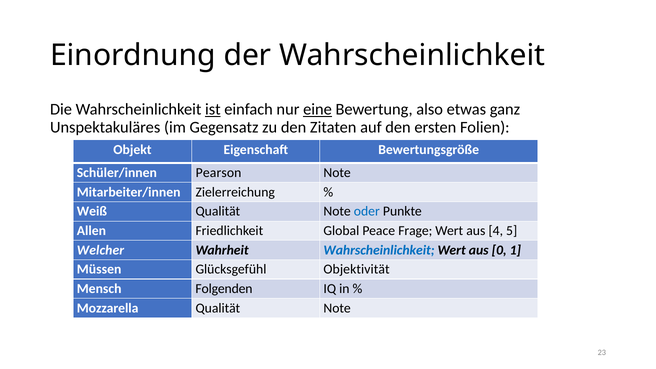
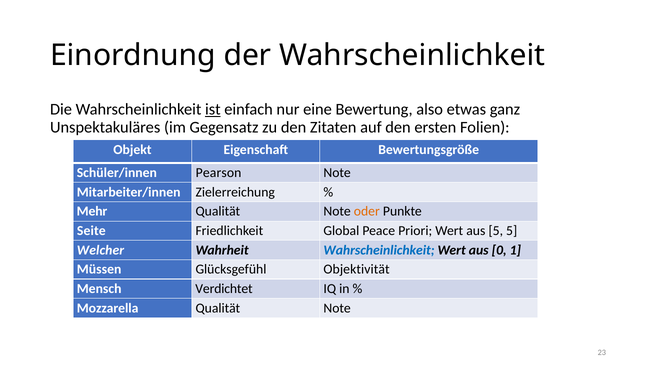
eine underline: present -> none (318, 109)
Weiß: Weiß -> Mehr (92, 211)
oder colour: blue -> orange (367, 211)
Allen: Allen -> Seite (91, 231)
Frage: Frage -> Priori (415, 231)
aus 4: 4 -> 5 (496, 231)
Folgenden: Folgenden -> Verdichtet (224, 289)
